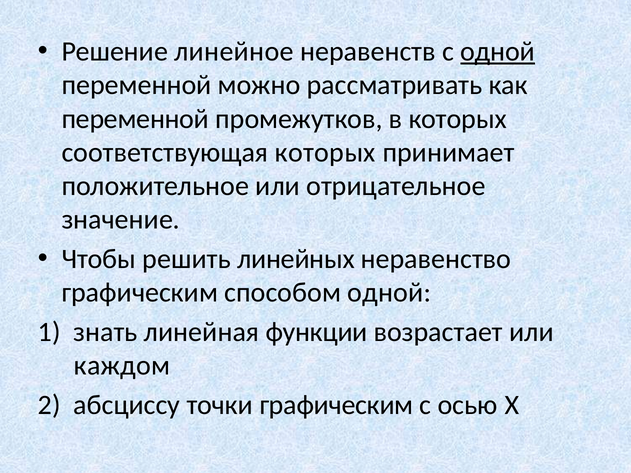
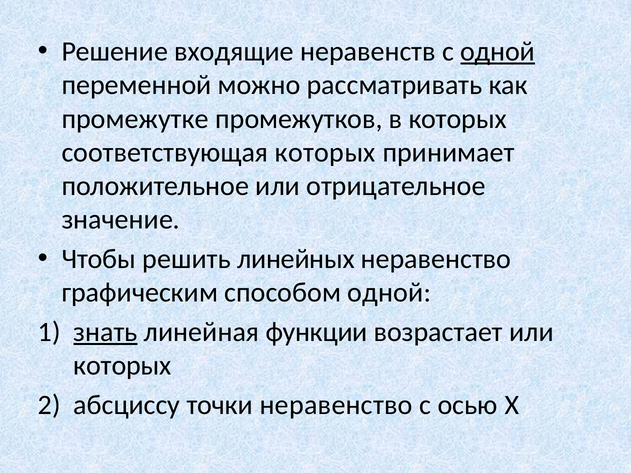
линейное: линейное -> входящие (234, 52)
переменной: переменной -> промежутке (135, 119)
знать underline: none -> present (105, 332)
каждом: каждом -> которых (122, 366)
точки графическим: графическим -> неравенство (336, 405)
